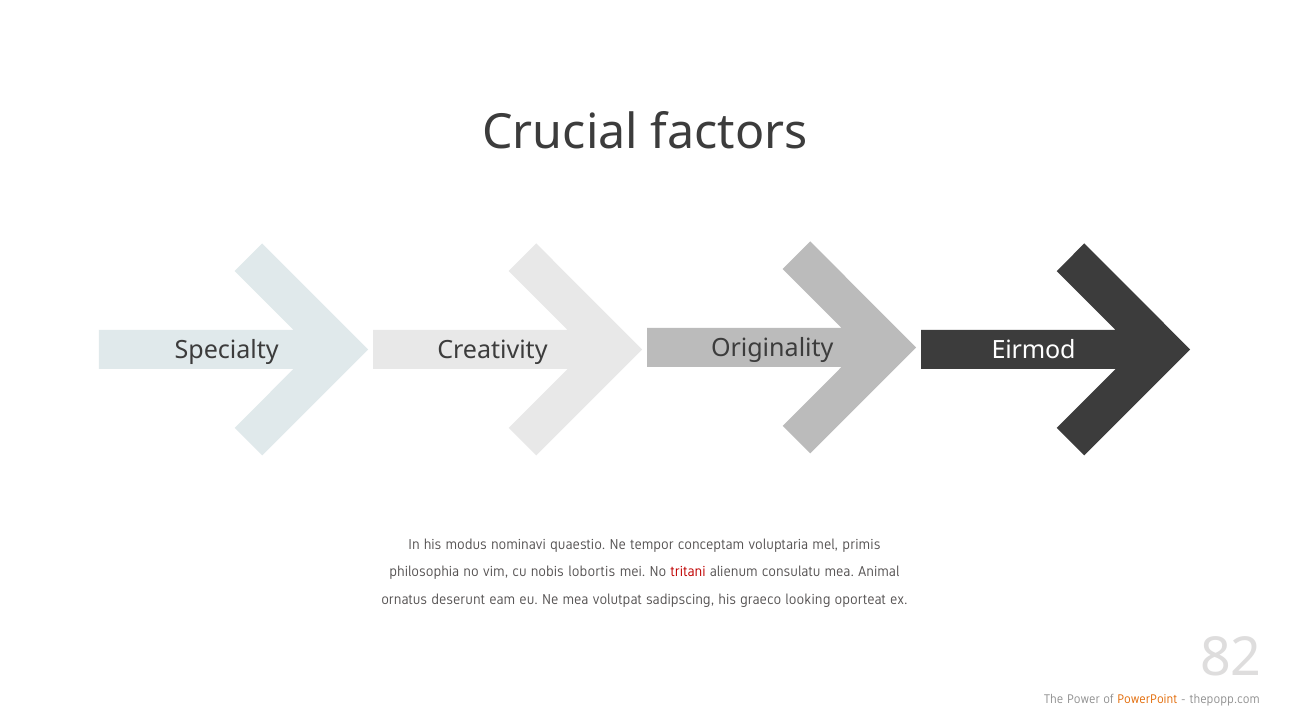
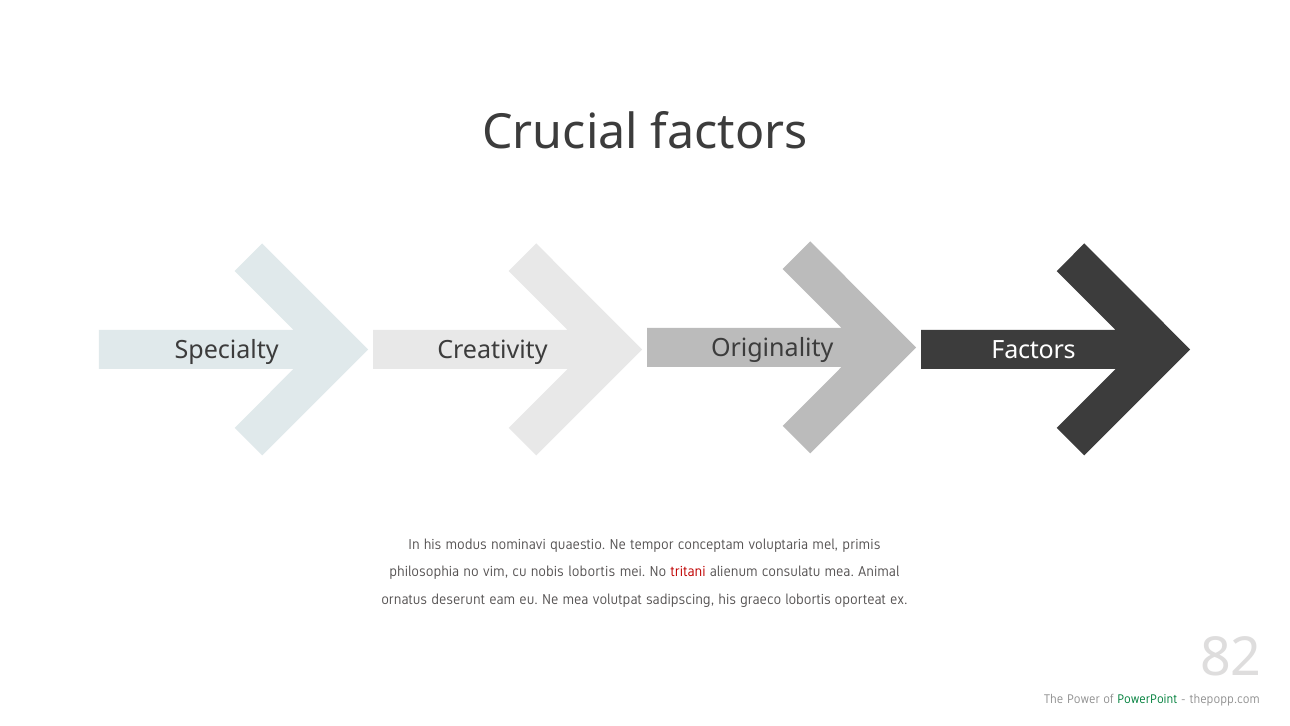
Eirmod: Eirmod -> Factors (1034, 350)
graeco looking: looking -> lobortis (808, 599)
PowerPoint colour: orange -> green (1147, 698)
